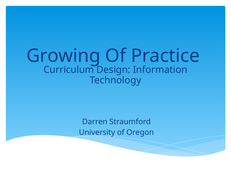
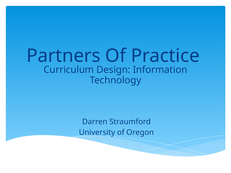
Growing: Growing -> Partners (63, 56)
